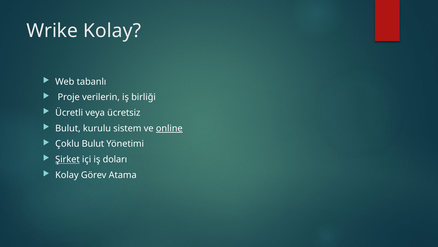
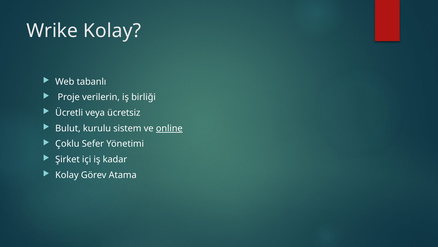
Çoklu Bulut: Bulut -> Sefer (93, 144)
Şirket underline: present -> none (67, 159)
doları: doları -> kadar (115, 159)
